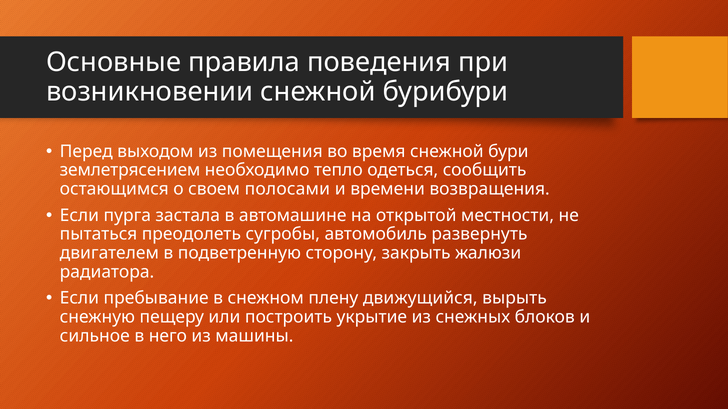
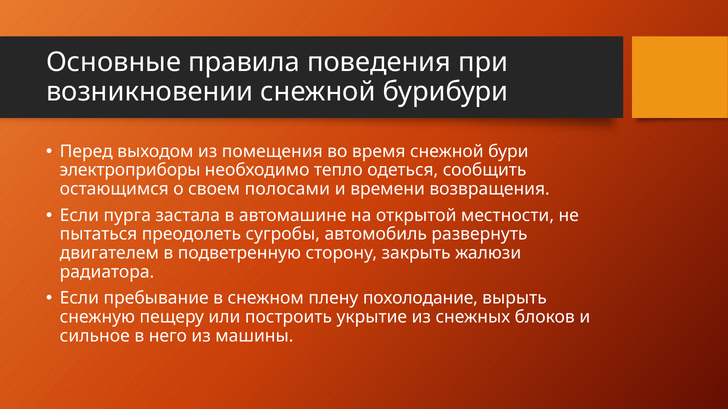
землетрясением: землетрясением -> электроприборы (130, 170)
движущийся: движущийся -> похолодание (420, 299)
